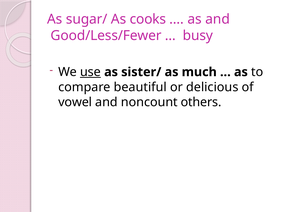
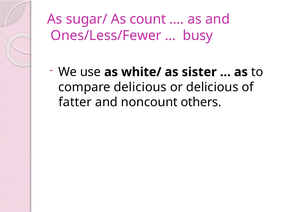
cooks: cooks -> count (148, 19)
Good/Less/Fewer: Good/Less/Fewer -> Ones/Less/Fewer (106, 35)
use underline: present -> none (90, 72)
sister/: sister/ -> white/ (141, 72)
much: much -> sister (199, 72)
compare beautiful: beautiful -> delicious (140, 87)
vowel: vowel -> fatter (75, 102)
